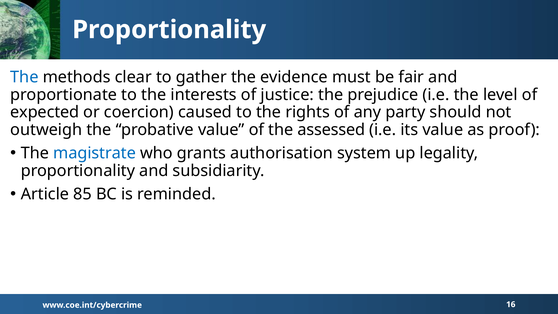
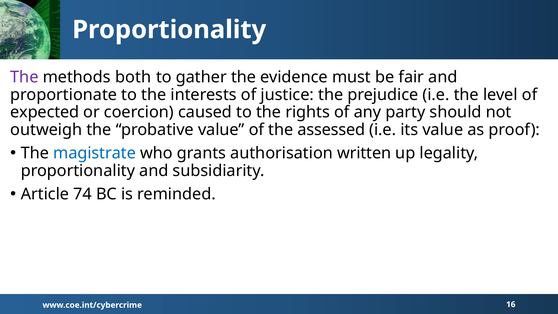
The colour: blue -> purple (24, 77)
clear: clear -> both (133, 77)
system: system -> written (364, 153)
85: 85 -> 74 (83, 194)
